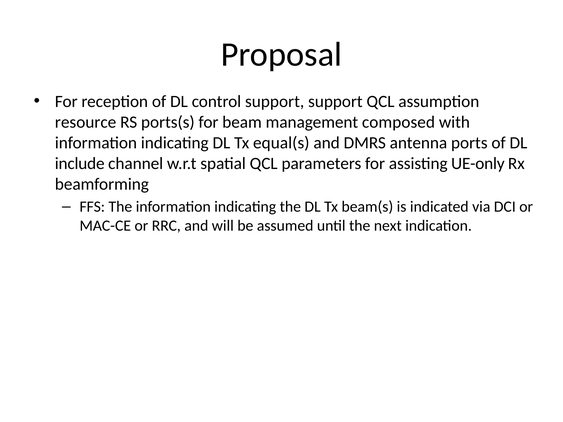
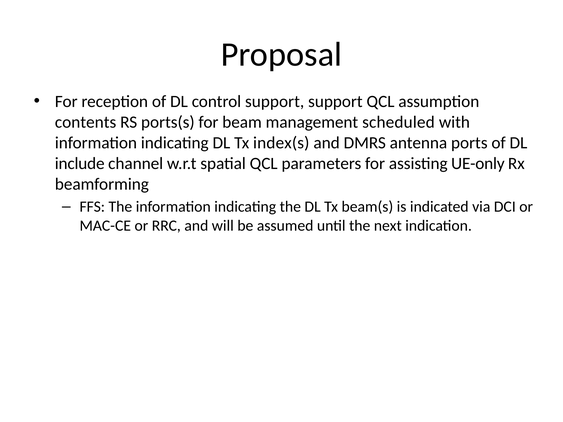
resource: resource -> contents (86, 122)
composed: composed -> scheduled (398, 122)
equal(s: equal(s -> index(s (281, 143)
